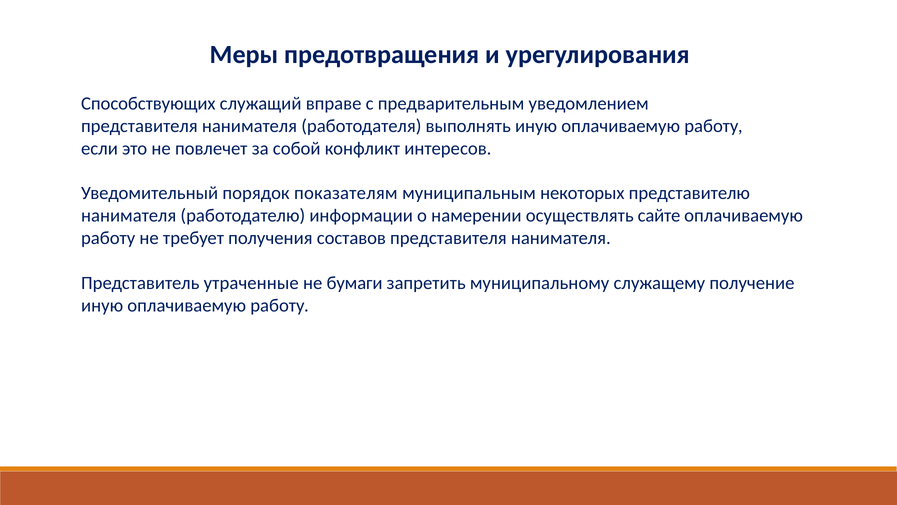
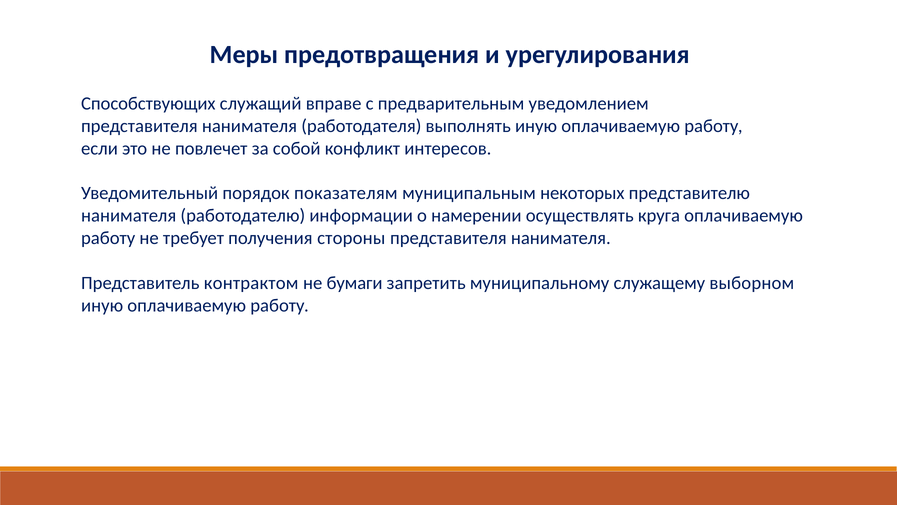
сайте: сайте -> круга (659, 216)
составов: составов -> стороны (351, 238)
утраченные: утраченные -> контрактом (251, 283)
получение: получение -> выборном (752, 283)
